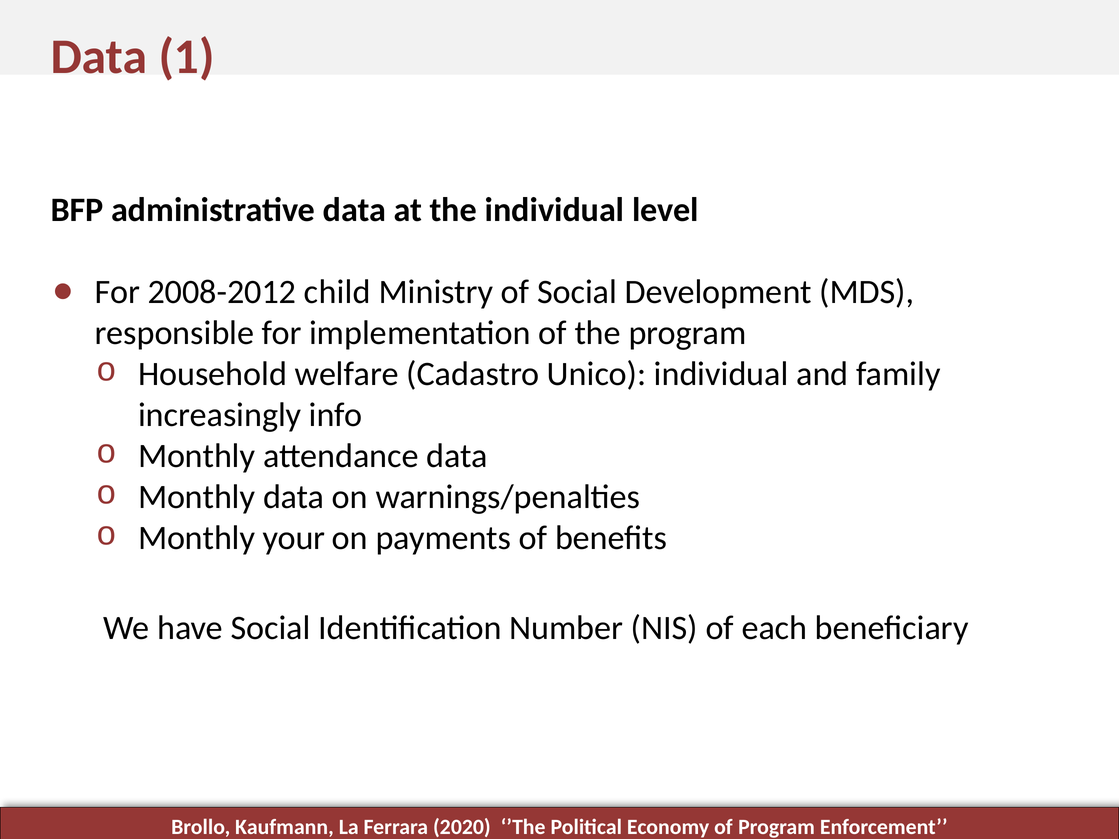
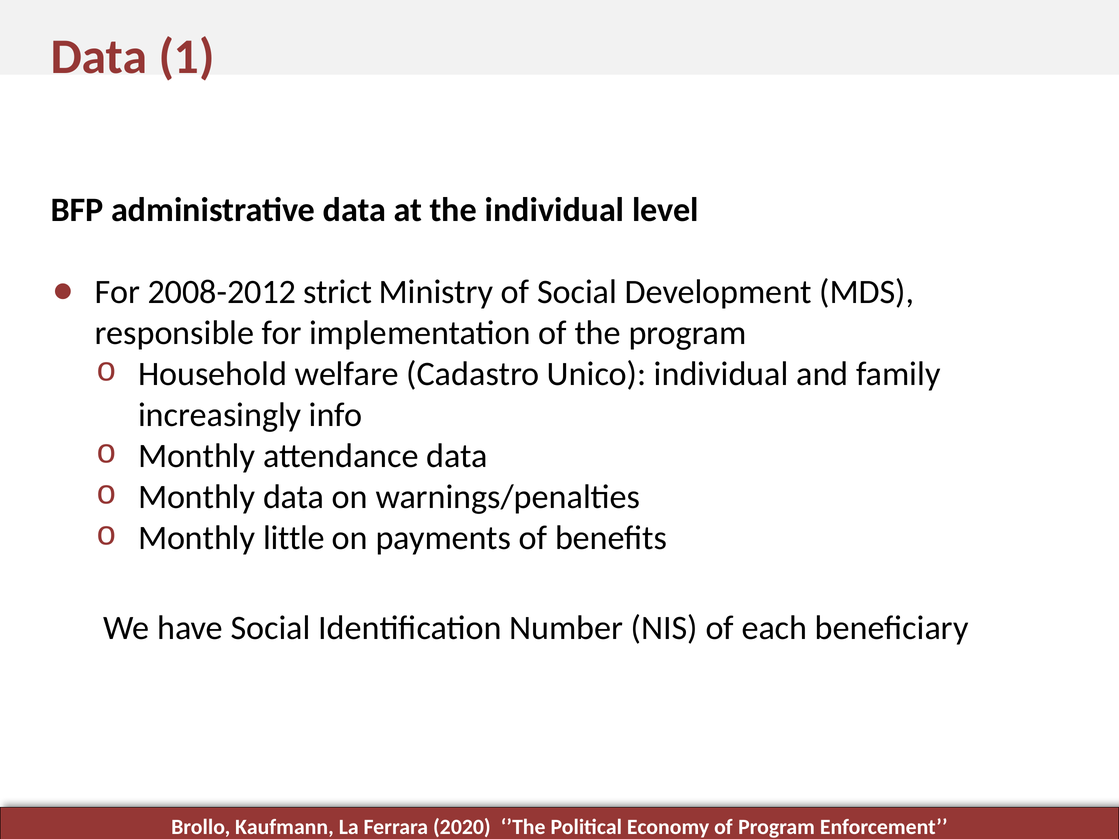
child: child -> strict (338, 292)
your: your -> little (294, 538)
